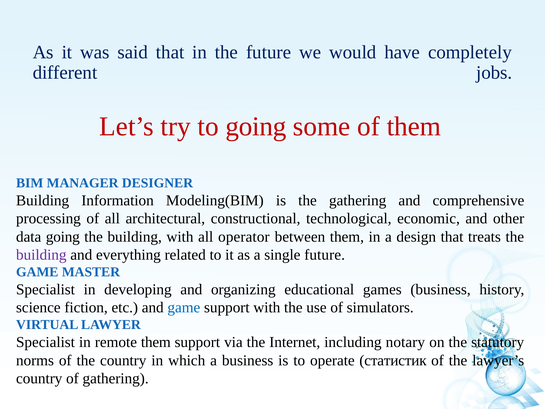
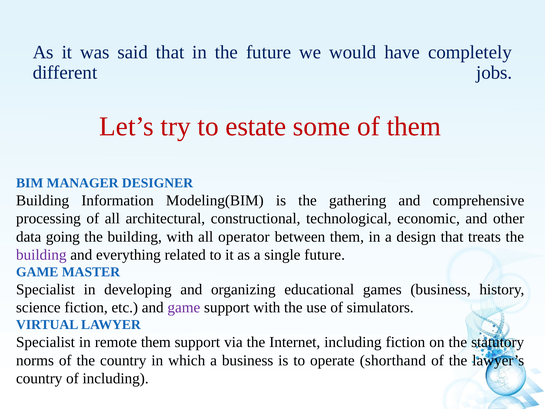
to going: going -> estate (256, 127)
game colour: blue -> purple (184, 307)
including notary: notary -> fiction (405, 342)
статистик: статистик -> shorthand (393, 360)
of gathering: gathering -> including (116, 378)
